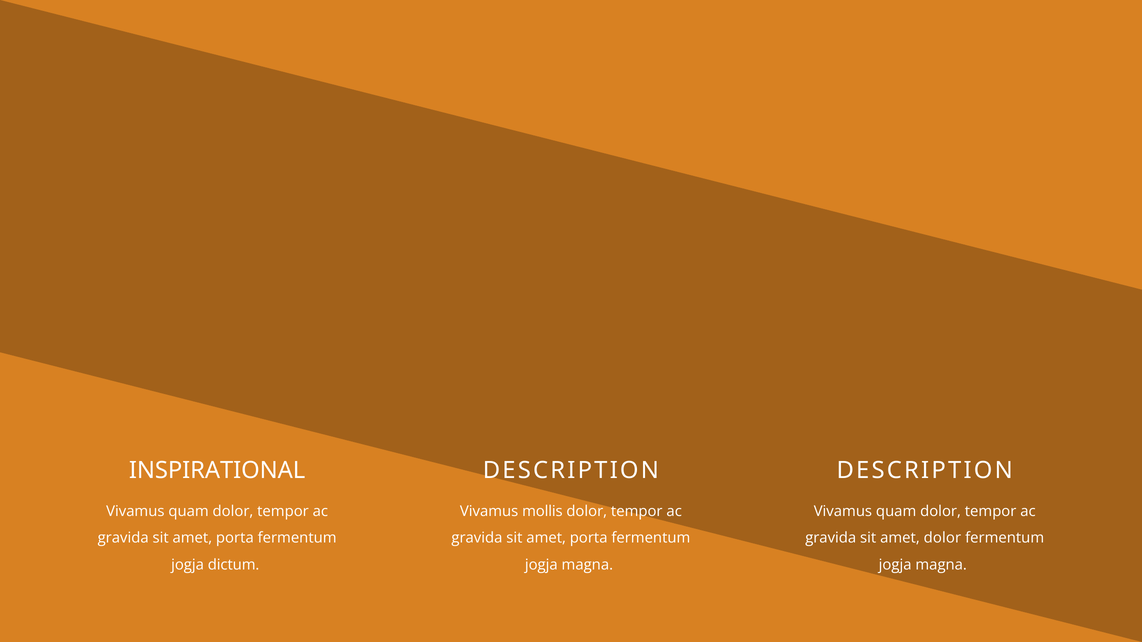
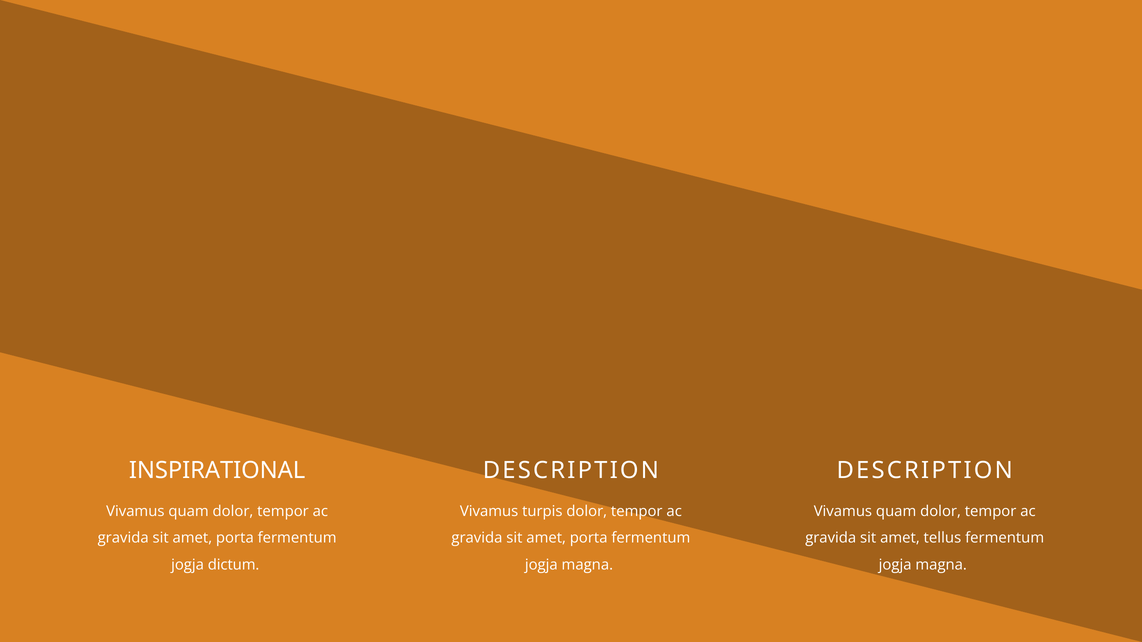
mollis: mollis -> turpis (542, 512)
amet dolor: dolor -> tellus (942, 538)
